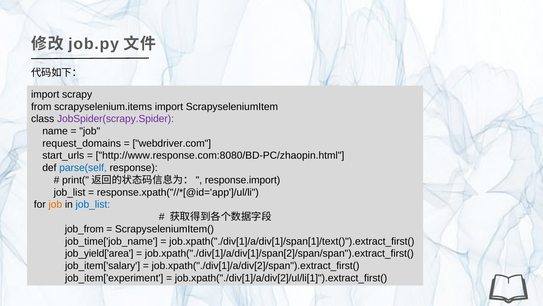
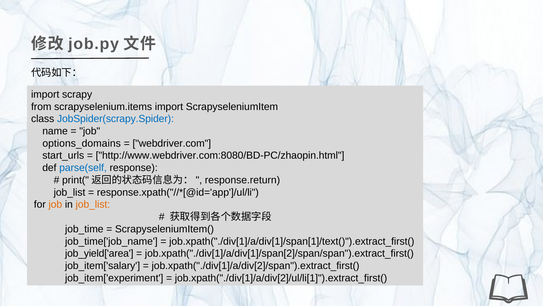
JobSpider(scrapy.Spider colour: purple -> blue (115, 119)
request_domains: request_domains -> options_domains (82, 143)
http://www.response.com:8080/BD-PC/zhaopin.html: http://www.response.com:8080/BD-PC/zhaopin.html -> http://www.webdriver.com:8080/BD-PC/zhaopin.html (220, 155)
response.import: response.import -> response.return (242, 180)
job_list colour: blue -> orange (93, 204)
job_from: job_from -> job_time (84, 229)
